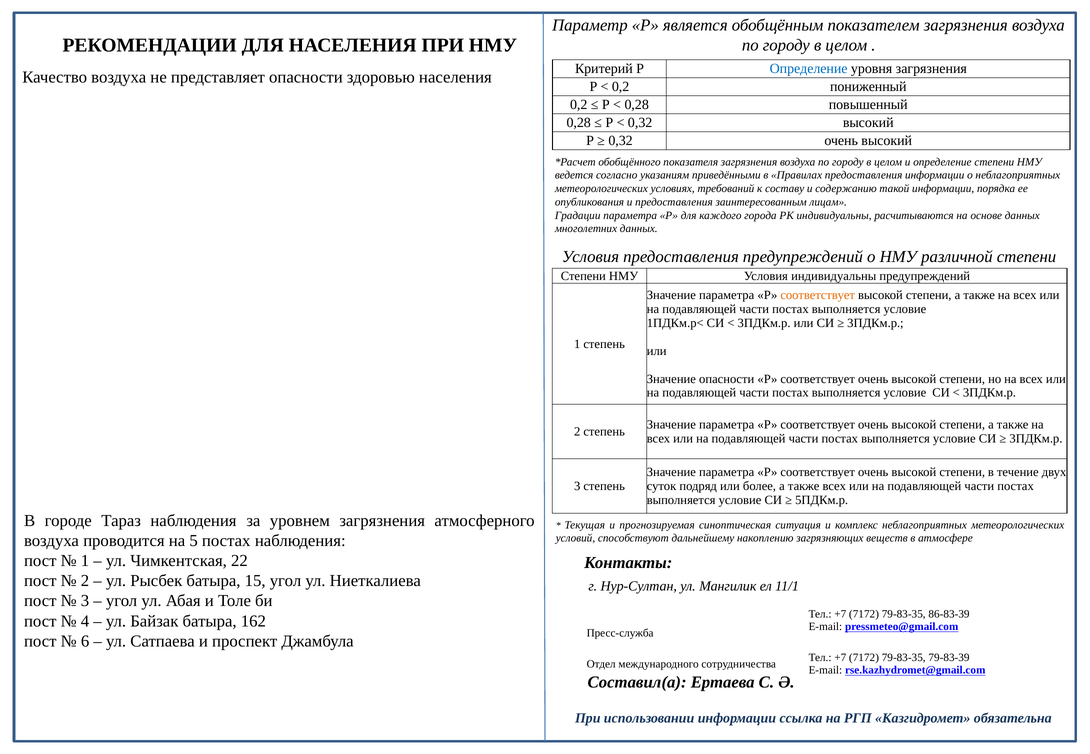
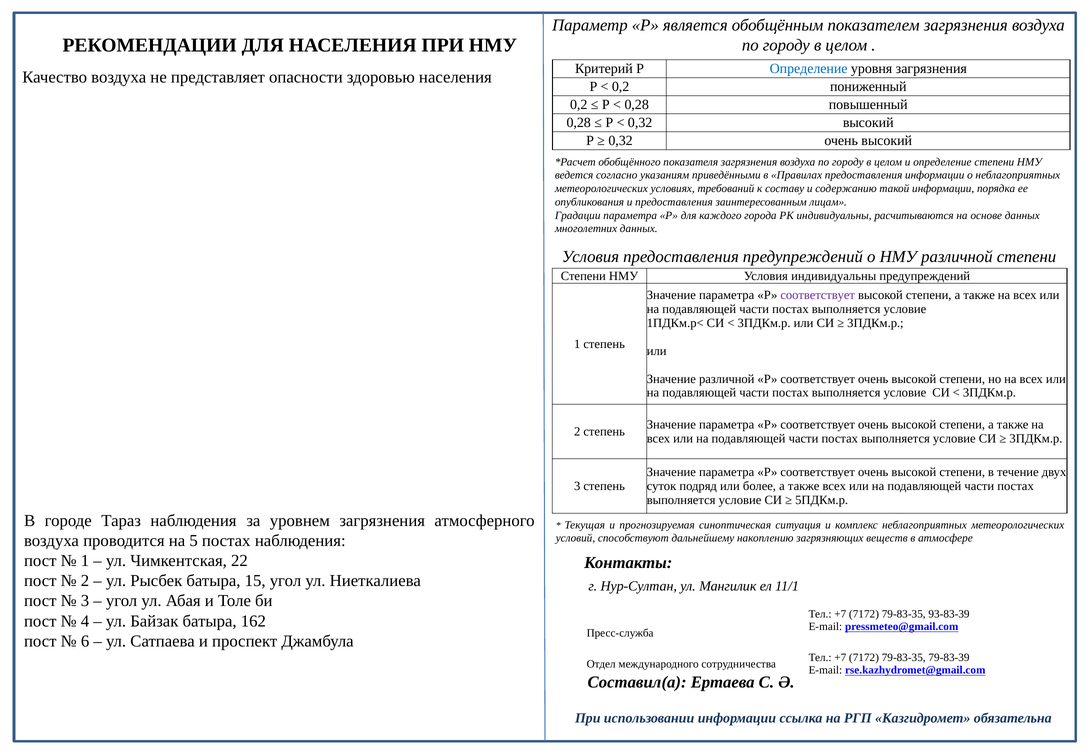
соответствует colour: orange -> purple (818, 296)
Значение опасности: опасности -> различной (727, 379)
86-83-39: 86-83-39 -> 93-83-39 (949, 615)
